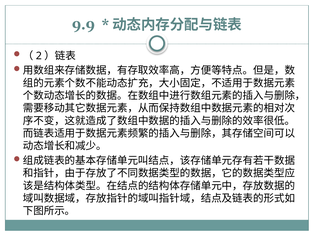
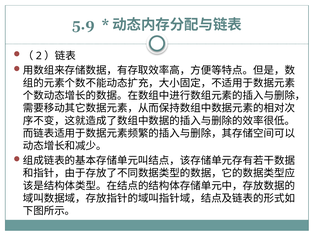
9.9: 9.9 -> 5.9 (83, 25)
